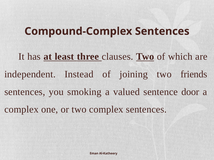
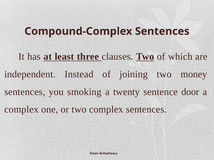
friends: friends -> money (194, 74)
valued: valued -> twenty (127, 92)
